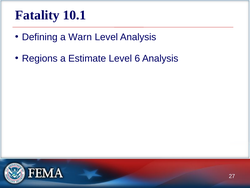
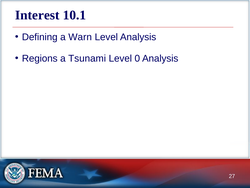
Fatality: Fatality -> Interest (37, 15)
Estimate: Estimate -> Tsunami (87, 58)
6: 6 -> 0 (137, 58)
